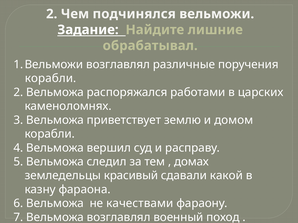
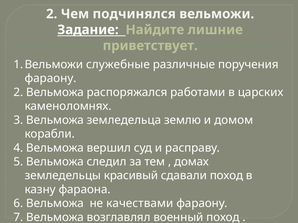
обрабатывал: обрабатывал -> приветствует (150, 46)
возглавлял: возглавлял -> служебные (118, 65)
корабли: корабли -> фараону (51, 79)
приветствует: приветствует -> земледельца (124, 120)
сдавали какой: какой -> поход (226, 176)
